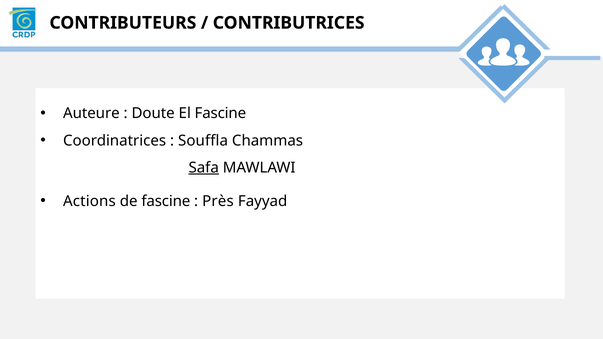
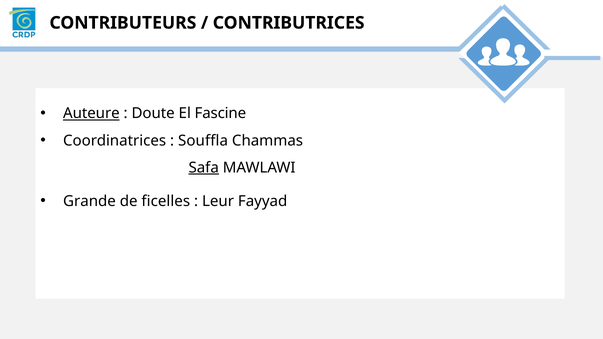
Auteure underline: none -> present (91, 113)
Actions: Actions -> Grande (89, 201)
de fascine: fascine -> ficelles (166, 201)
Près: Près -> Leur (218, 201)
